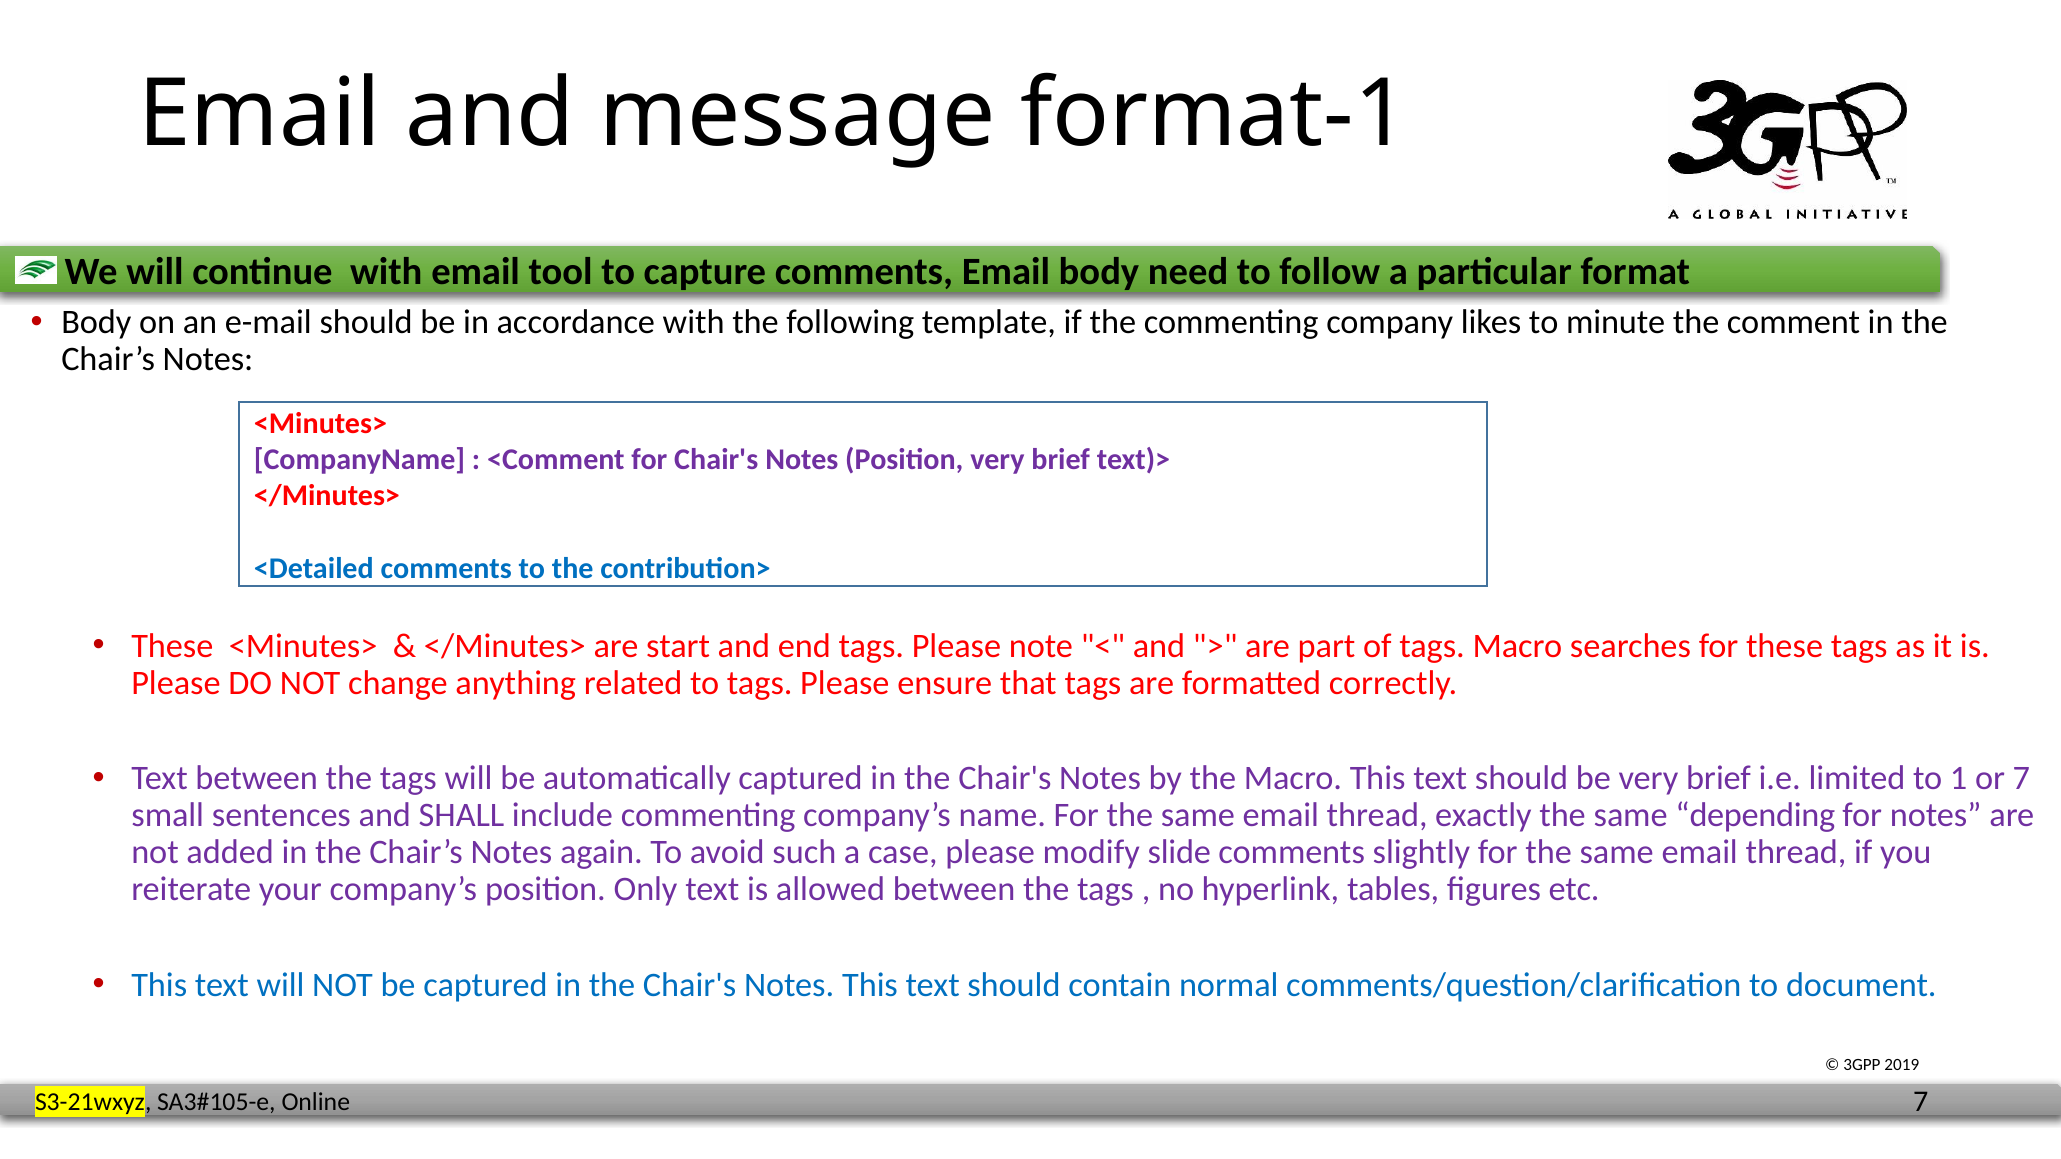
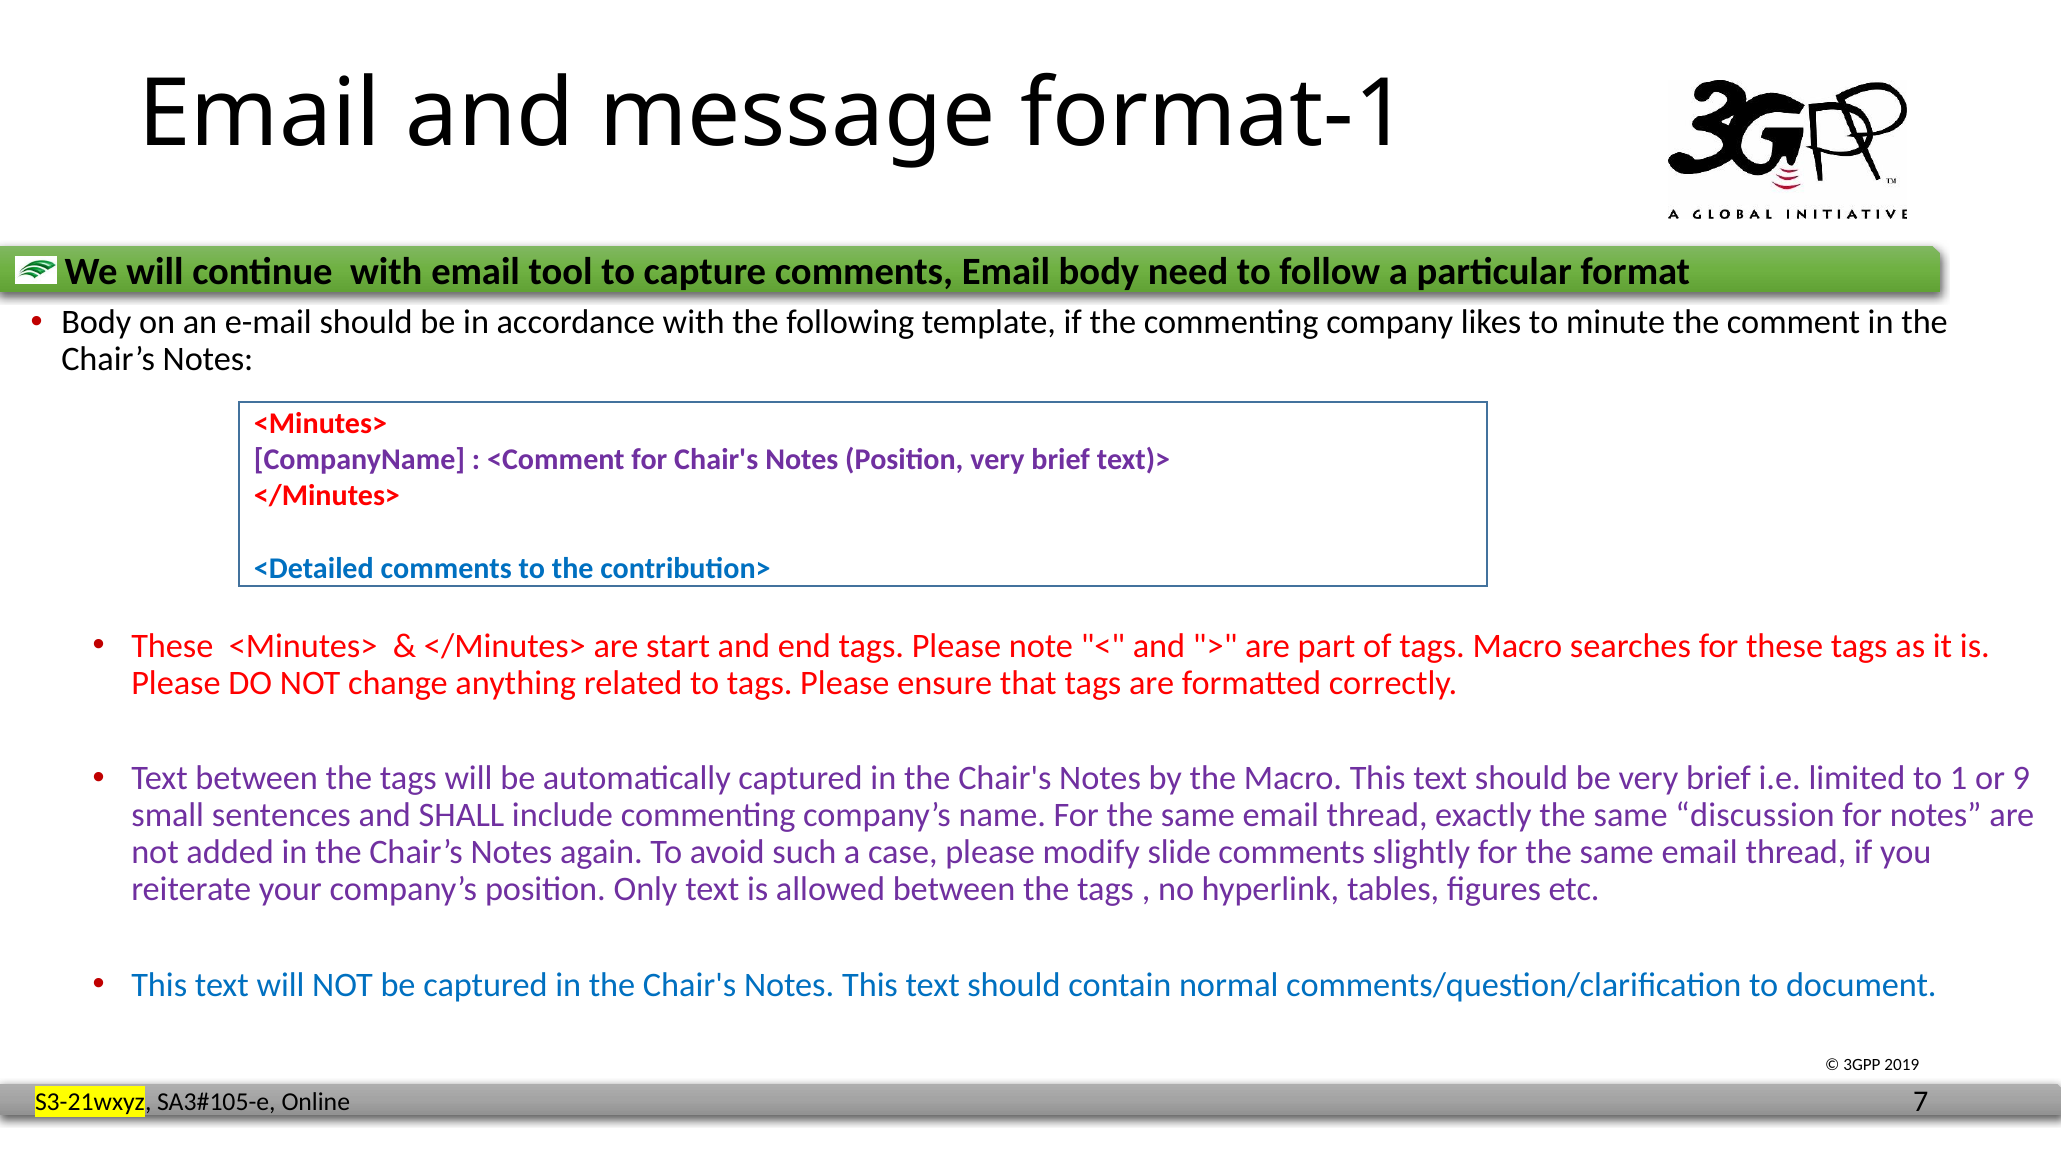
or 7: 7 -> 9 (2021, 779)
depending: depending -> discussion (1755, 816)
